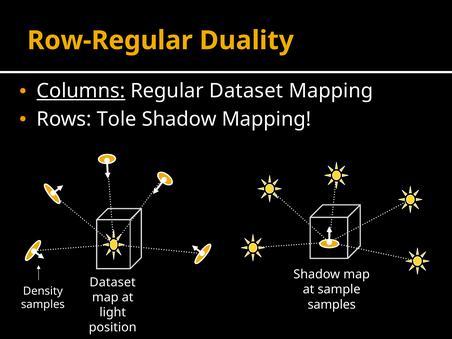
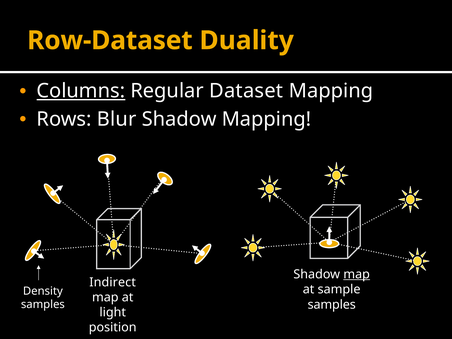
Row-Regular: Row-Regular -> Row-Dataset (110, 40)
Tole: Tole -> Blur (117, 119)
map underline: none -> present (357, 274)
Dataset: Dataset -> Indirect (113, 282)
